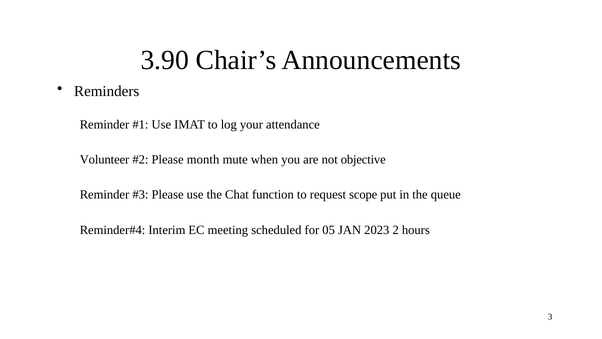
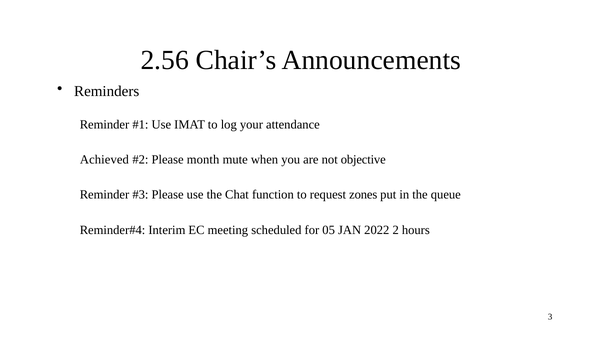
3.90: 3.90 -> 2.56 (165, 60)
Volunteer: Volunteer -> Achieved (104, 159)
scope: scope -> zones (363, 195)
2023: 2023 -> 2022 (377, 230)
